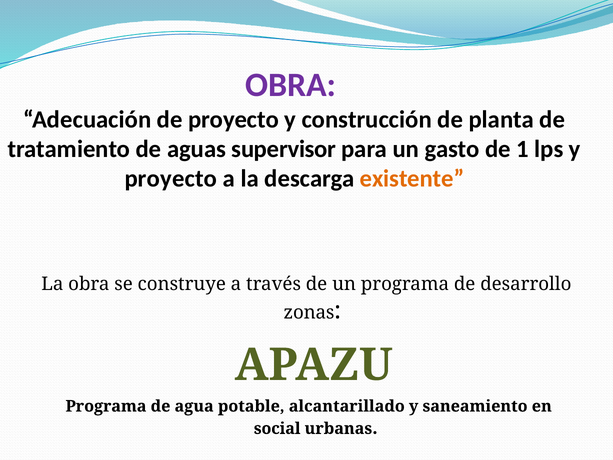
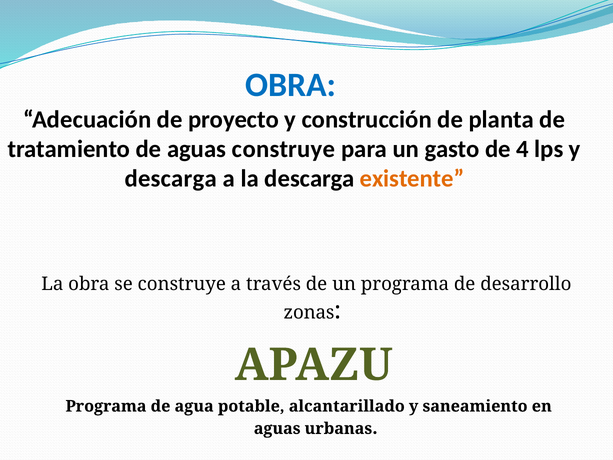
OBRA colour: purple -> blue (291, 85)
aguas supervisor: supervisor -> construye (284, 149)
1: 1 -> 4 (523, 149)
proyecto: proyecto -> descarga (171, 179)
social: social -> aguas (277, 428)
